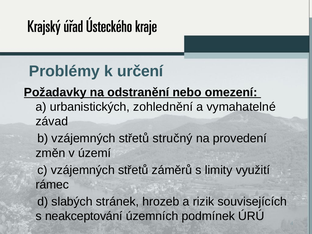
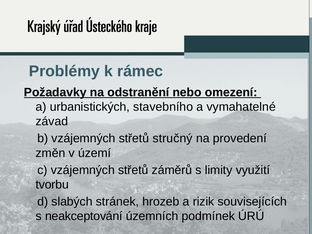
určení: určení -> rámec (140, 71)
zohlednění: zohlednění -> stavebního (163, 107)
rámec: rámec -> tvorbu (52, 185)
